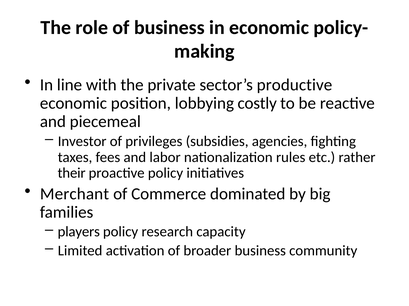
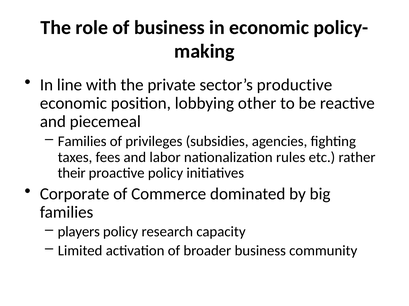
costly: costly -> other (257, 103)
Investor: Investor -> Families (82, 142)
Merchant: Merchant -> Corporate (75, 194)
